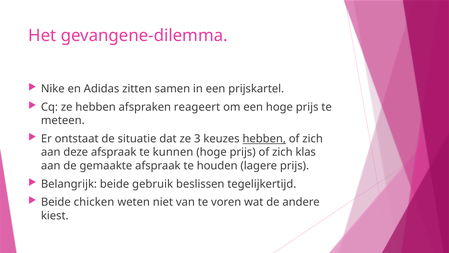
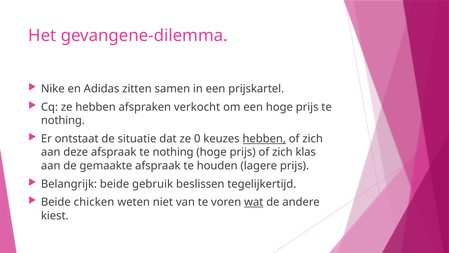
reageert: reageert -> verkocht (197, 107)
meteen: meteen -> nothing (63, 120)
3: 3 -> 0 (197, 139)
afspraak te kunnen: kunnen -> nothing (173, 152)
wat underline: none -> present (254, 202)
